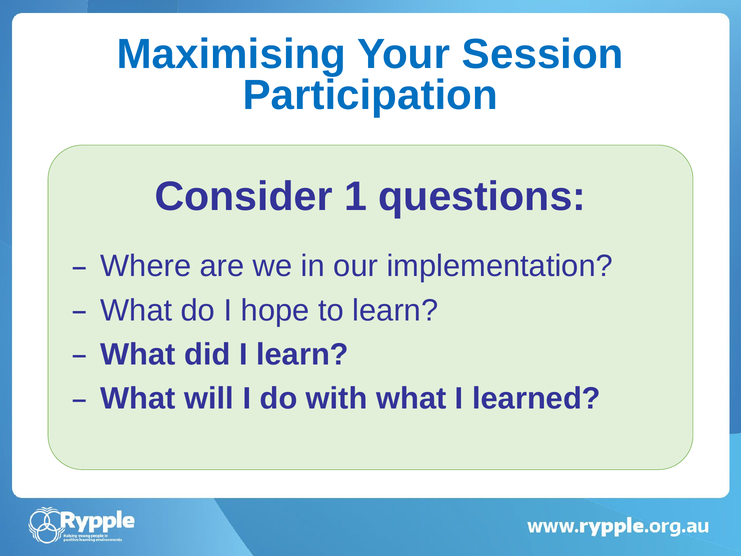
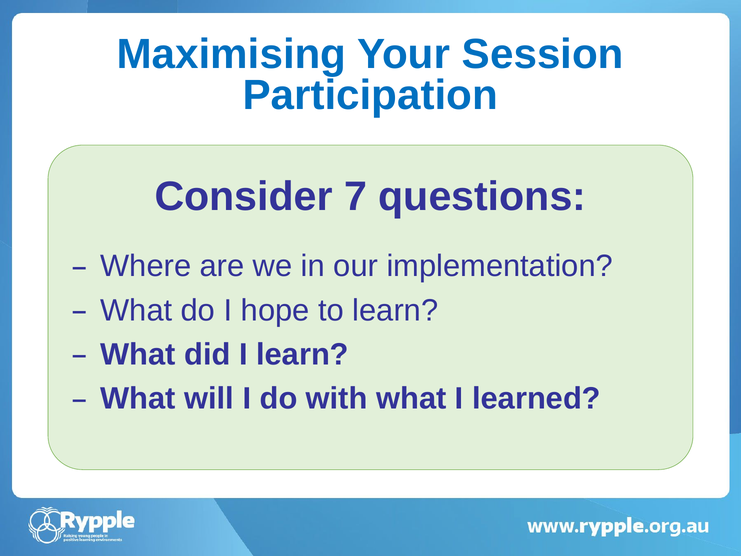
1: 1 -> 7 (355, 197)
